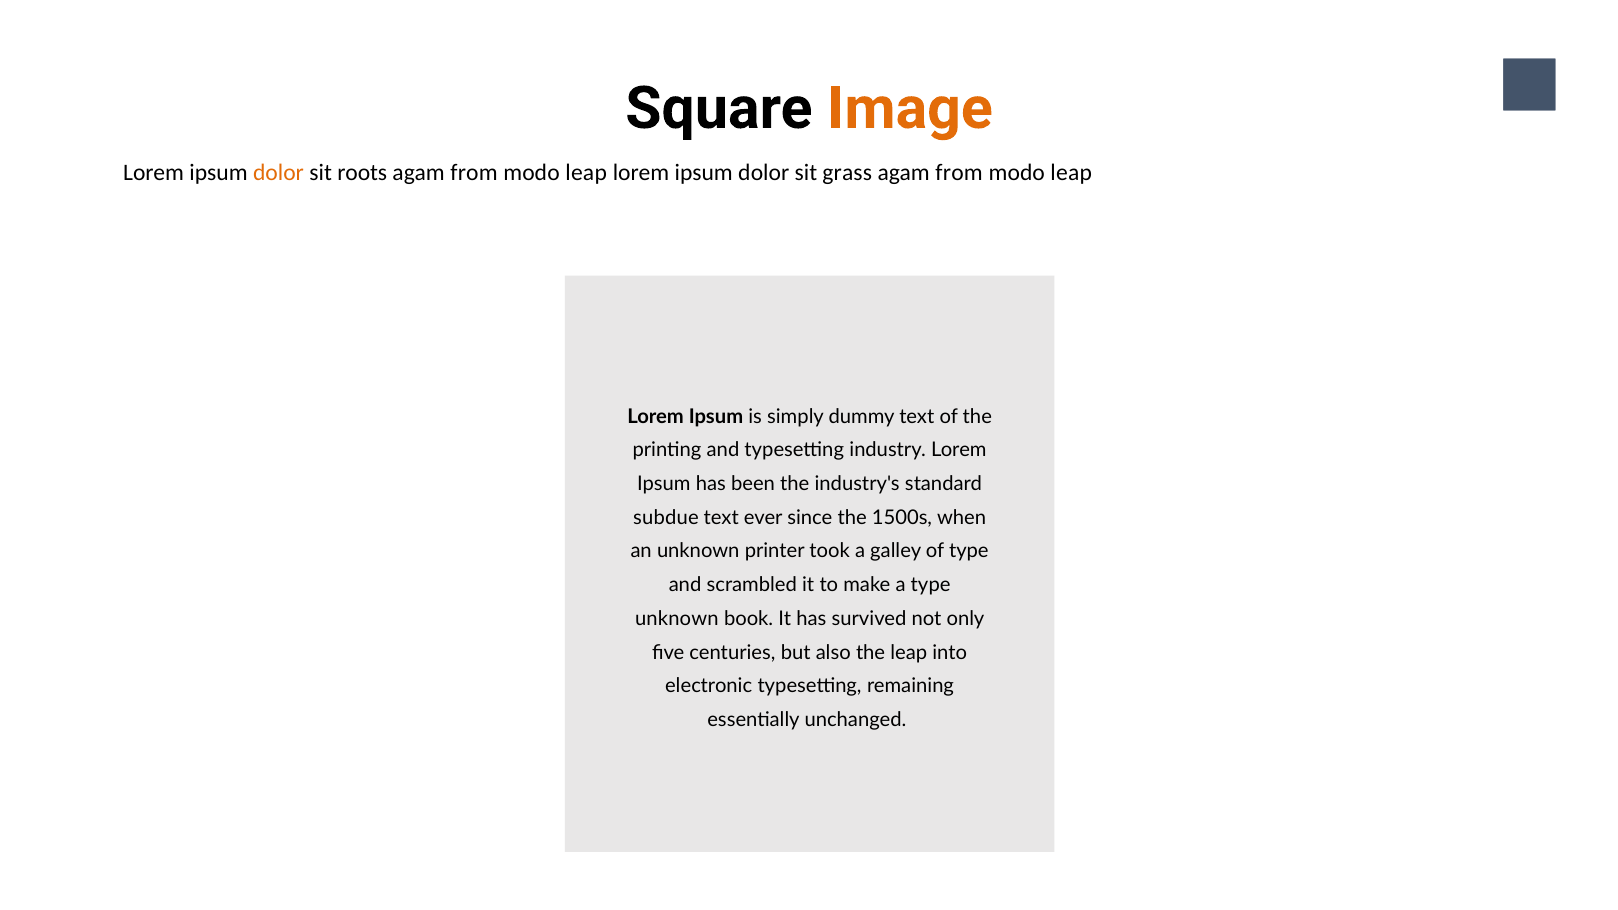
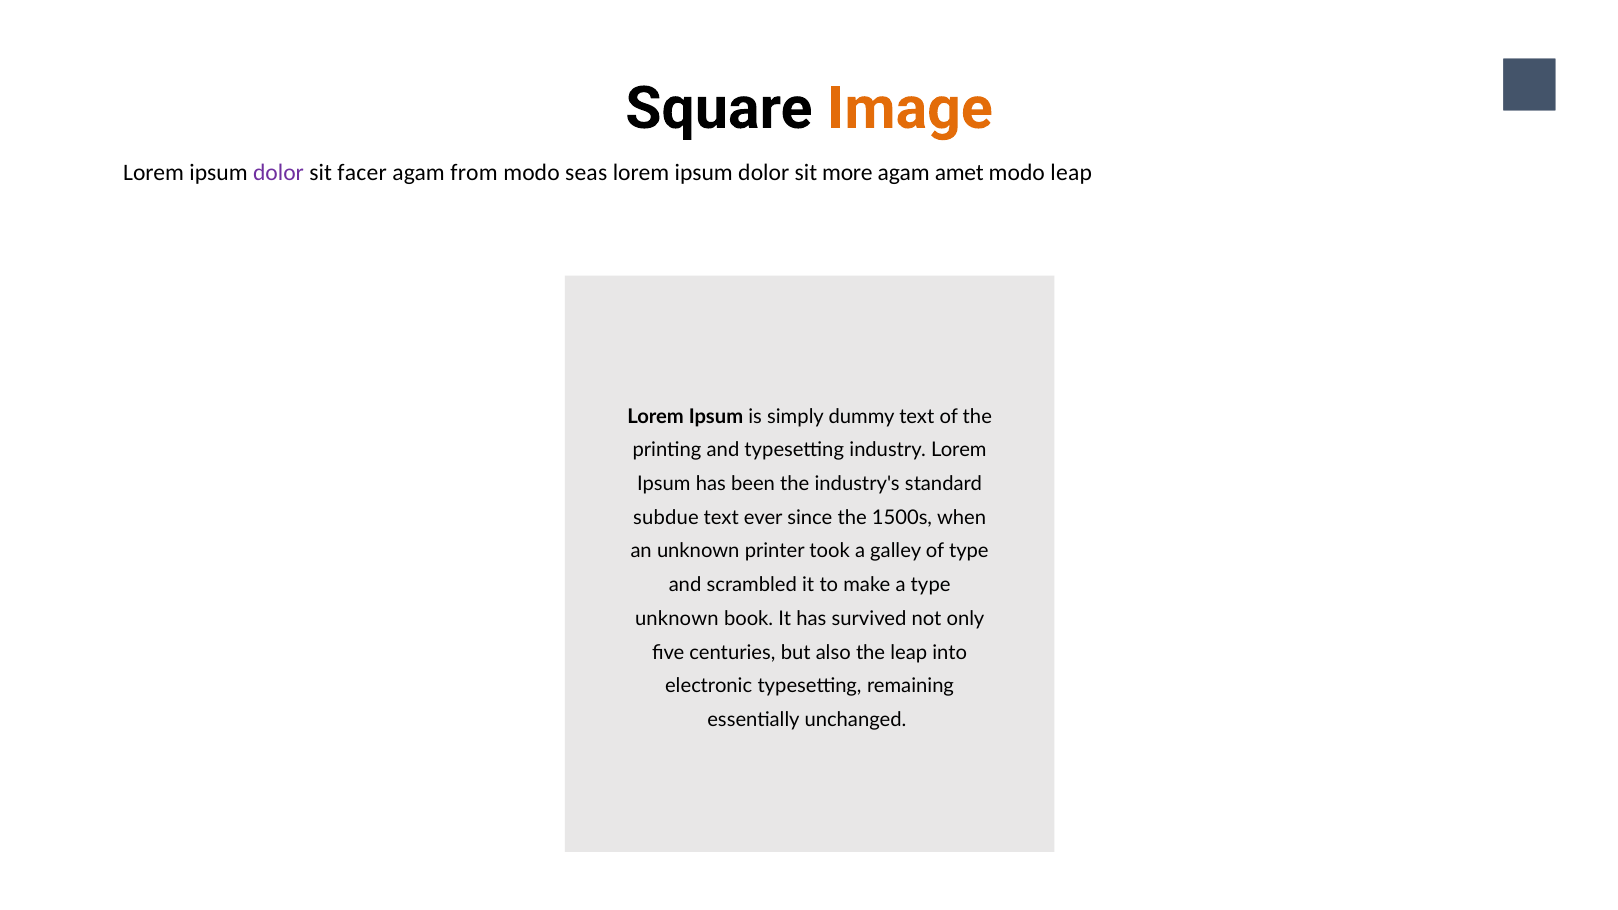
dolor colour: orange -> purple (279, 172)
roots: roots -> facer (362, 172)
leap: leap -> seas (586, 172)
grass: grass -> more (847, 172)
from: from -> amet (959, 172)
